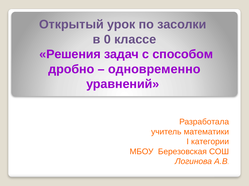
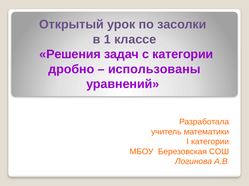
0: 0 -> 1 (107, 40)
с способом: способом -> категории (183, 54)
одновременно: одновременно -> использованы (154, 69)
